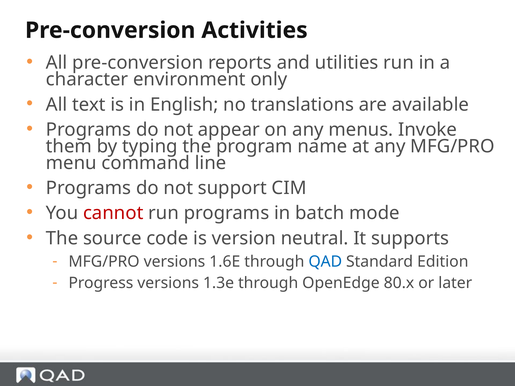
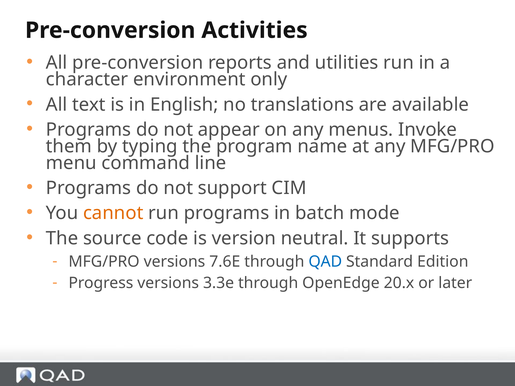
cannot colour: red -> orange (113, 213)
1.6E: 1.6E -> 7.6E (225, 262)
1.3e: 1.3e -> 3.3e (219, 283)
80.x: 80.x -> 20.x (399, 283)
